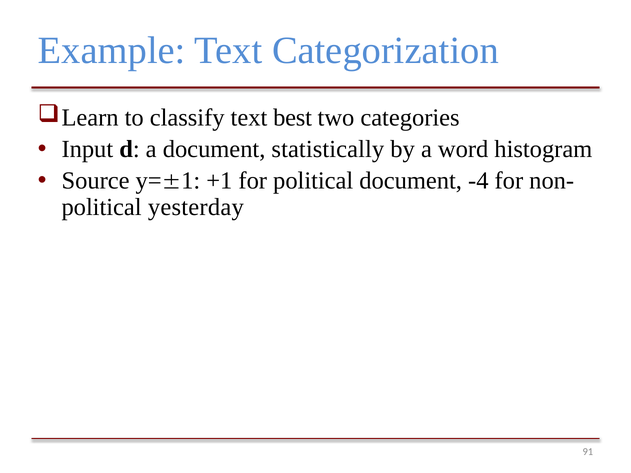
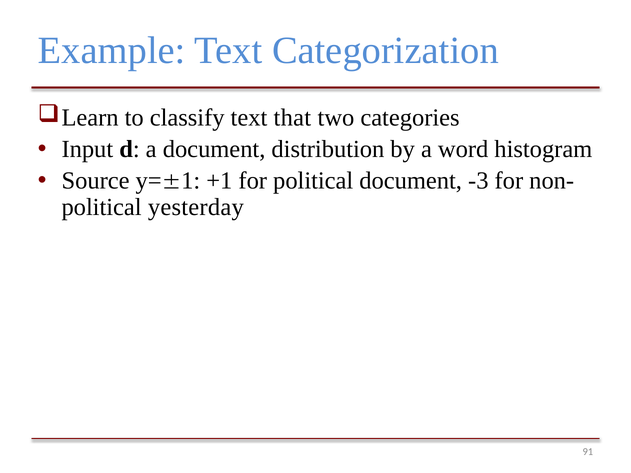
best: best -> that (292, 118)
statistically: statistically -> distribution (328, 149)
-4: -4 -> -3 (478, 181)
